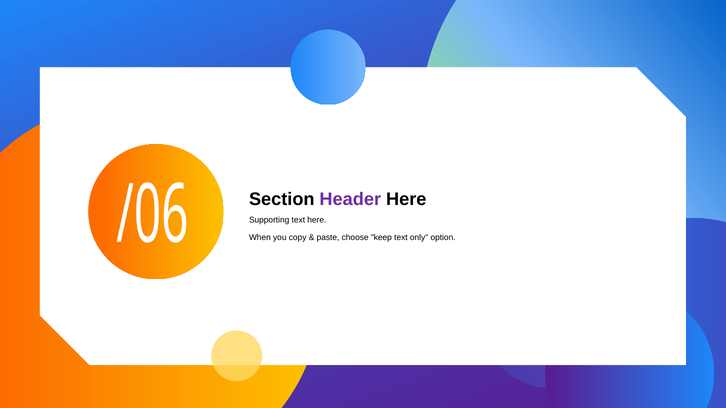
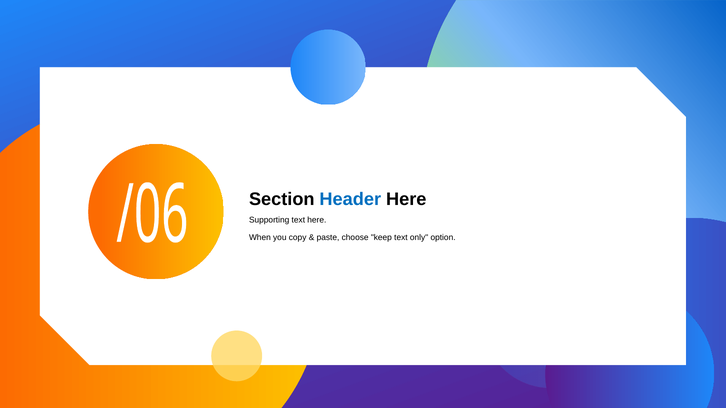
Header colour: purple -> blue (350, 199)
